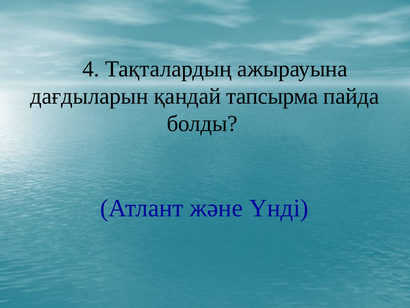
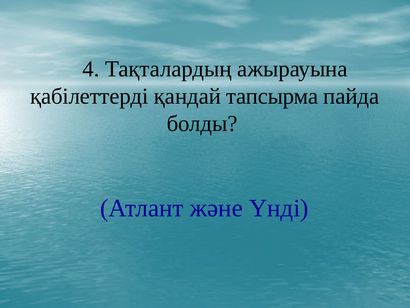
дағдыларын: дағдыларын -> қабілеттерді (89, 96)
